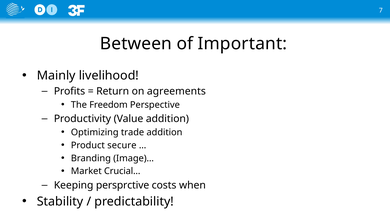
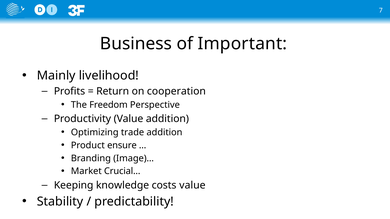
Between: Between -> Business (136, 44)
agreements: agreements -> cooperation (176, 91)
secure: secure -> ensure (122, 145)
persprctive: persprctive -> knowledge (123, 185)
costs when: when -> value (192, 185)
